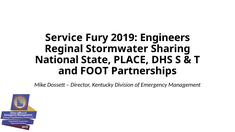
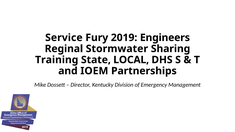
National: National -> Training (57, 60)
PLACE: PLACE -> LOCAL (131, 60)
FOOT: FOOT -> IOEM (94, 71)
